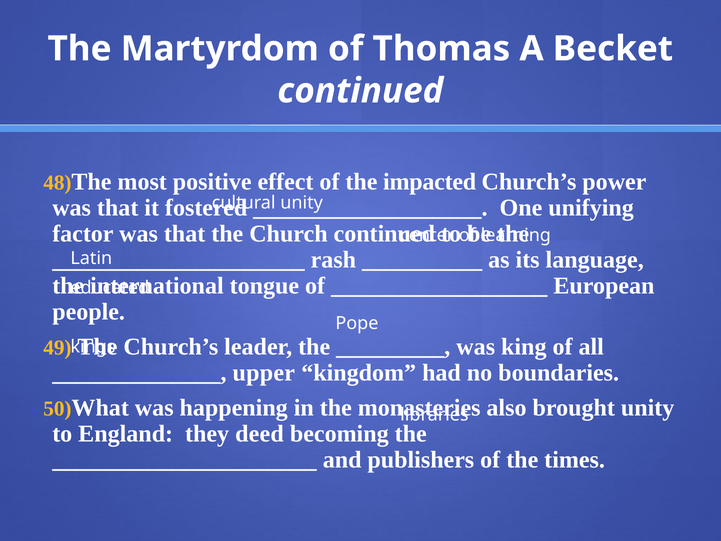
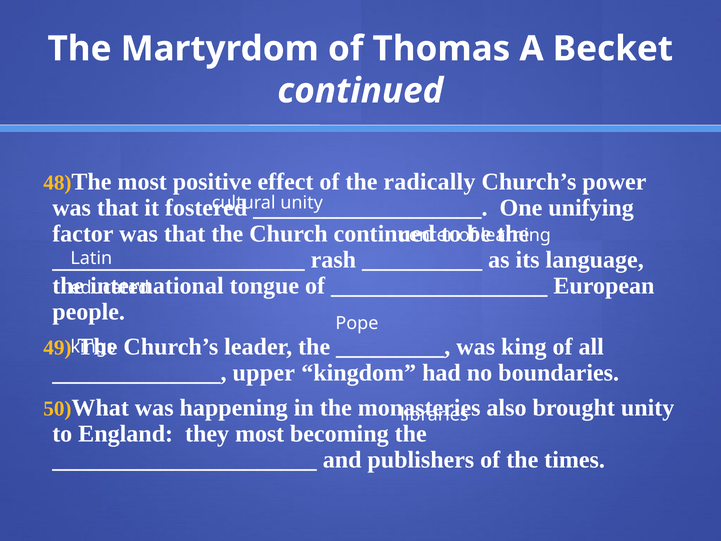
impacted: impacted -> radically (429, 182)
they deed: deed -> most (260, 433)
